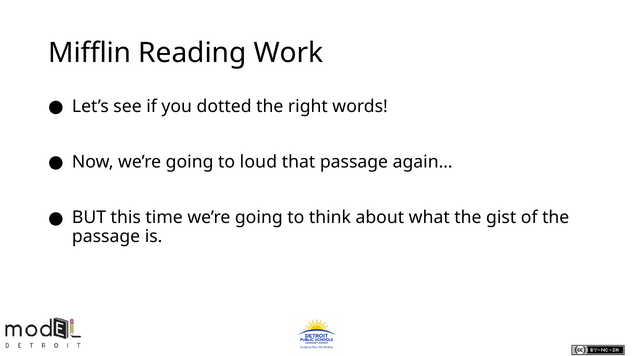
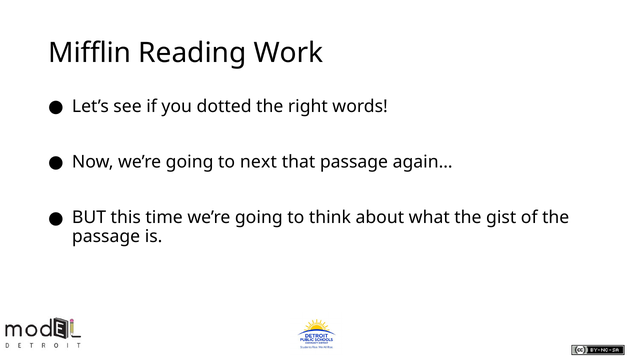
loud: loud -> next (258, 162)
